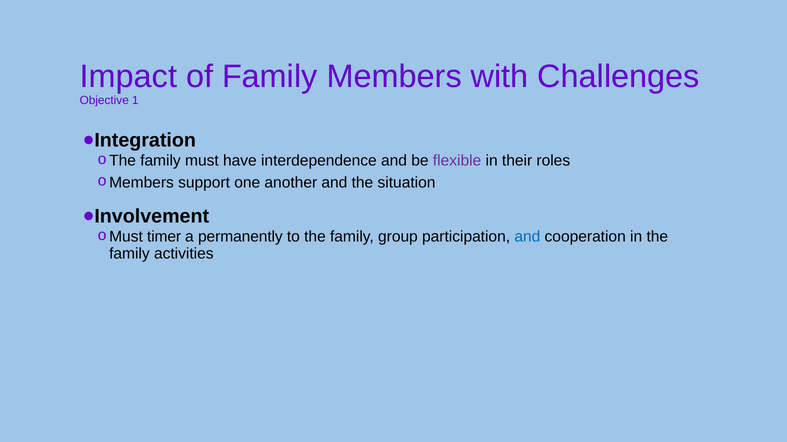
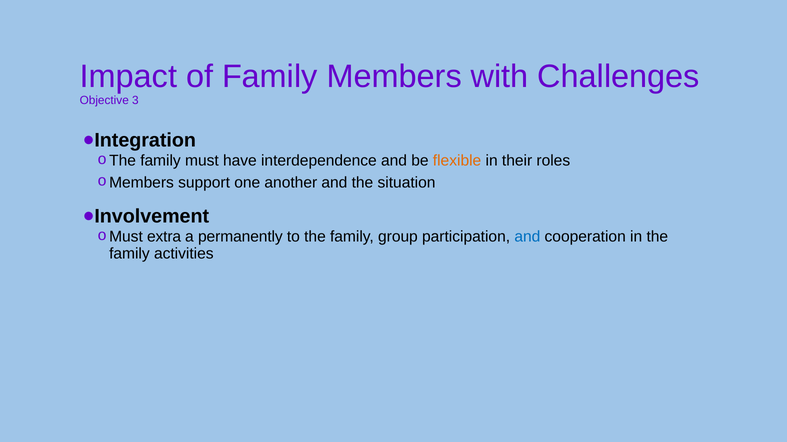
1: 1 -> 3 (135, 101)
flexible colour: purple -> orange (457, 161)
timer: timer -> extra (164, 237)
